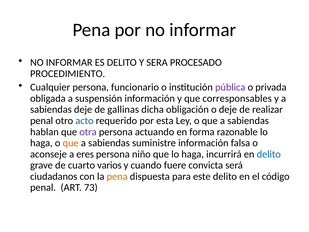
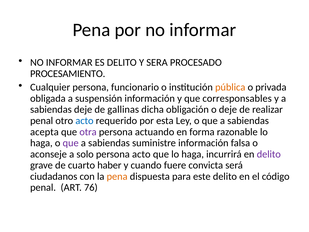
PROCEDIMIENTO: PROCEDIMIENTO -> PROCESAMIENTO (68, 74)
pública colour: purple -> orange (230, 87)
hablan: hablan -> acepta (44, 132)
que colour: orange -> purple (71, 143)
eres: eres -> solo (85, 154)
persona niño: niño -> acto (141, 154)
delito colour: blue -> purple (269, 154)
varios: varios -> haber (109, 165)
73: 73 -> 76 (91, 187)
